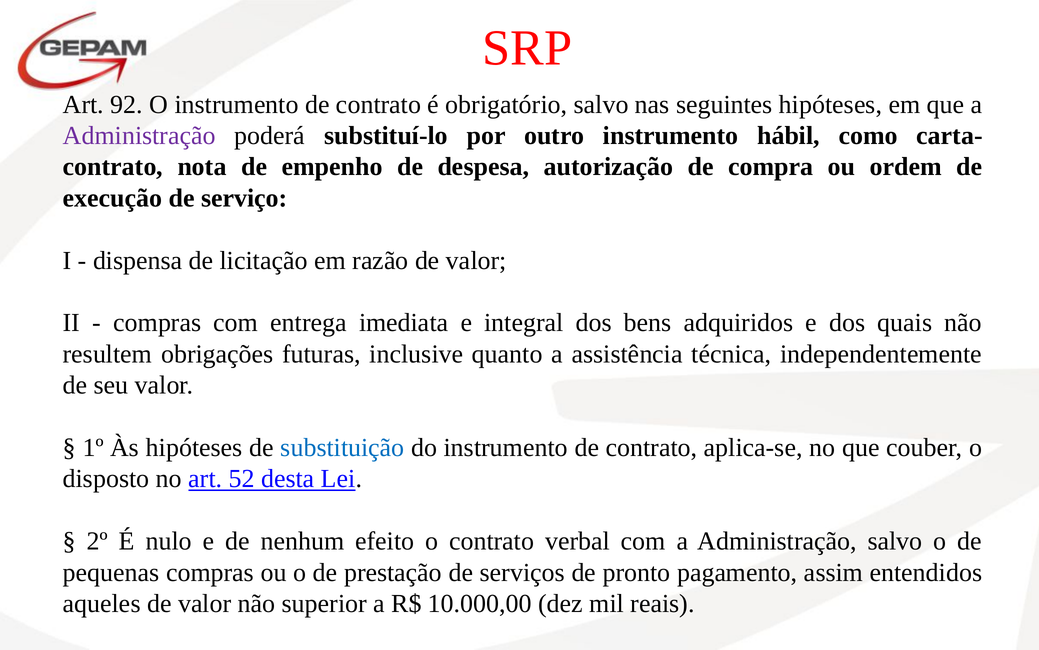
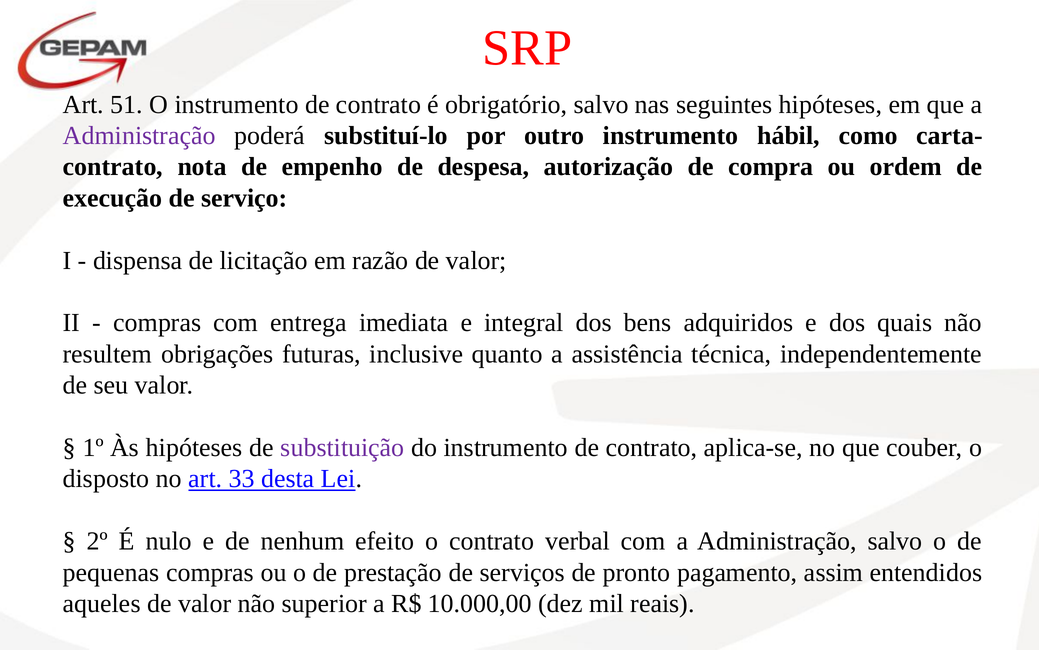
92: 92 -> 51 (127, 104)
substituição colour: blue -> purple (342, 447)
52: 52 -> 33 (242, 478)
